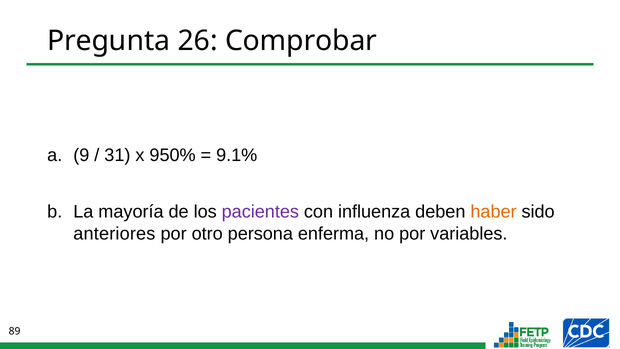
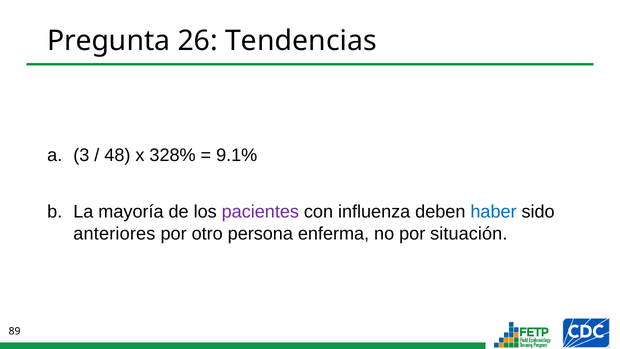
Comprobar: Comprobar -> Tendencias (301, 41)
9: 9 -> 3 (81, 155)
31: 31 -> 48 (117, 155)
950%: 950% -> 328% (173, 155)
haber colour: orange -> blue (494, 212)
variables: variables -> situación (469, 233)
